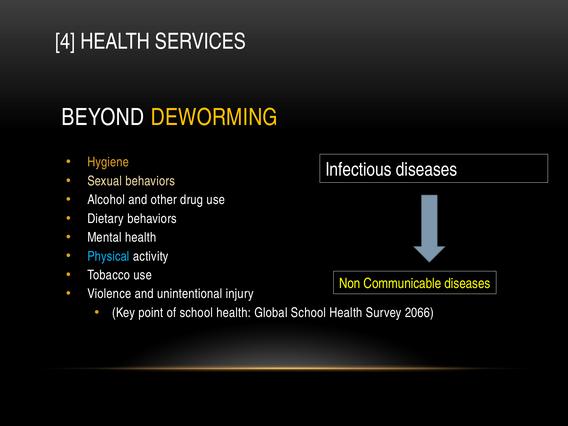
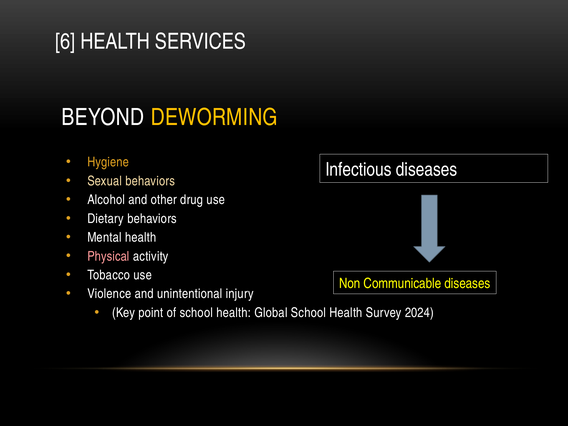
4: 4 -> 6 (65, 42)
Physical colour: light blue -> pink (108, 256)
2066: 2066 -> 2024 (419, 313)
